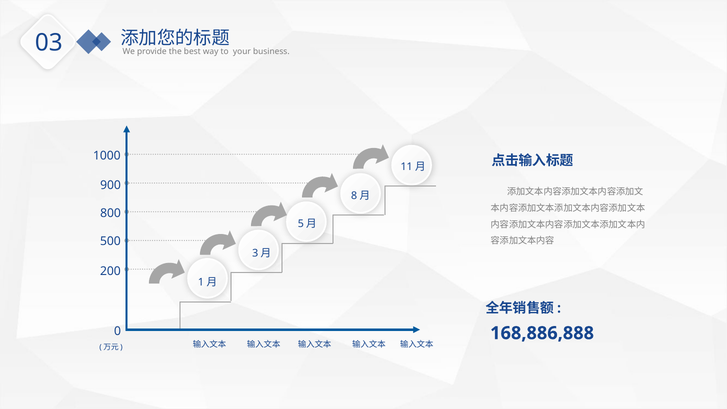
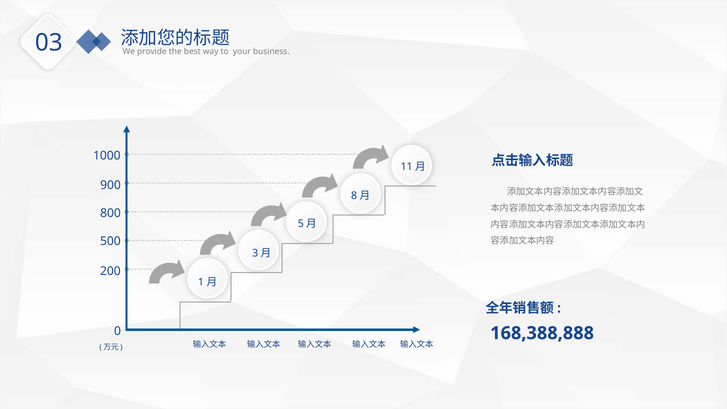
168,886,888: 168,886,888 -> 168,388,888 (542, 333)
